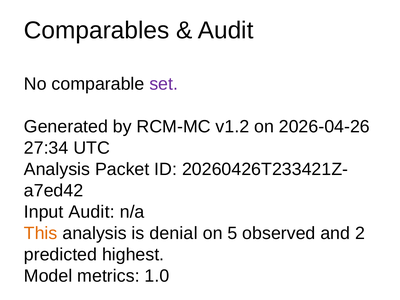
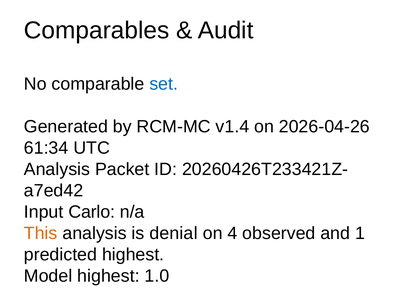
set colour: purple -> blue (164, 84)
v1.2: v1.2 -> v1.4 (232, 127)
27:34: 27:34 -> 61:34 (46, 148)
Input Audit: Audit -> Carlo (92, 212)
5: 5 -> 4 (232, 233)
2: 2 -> 1 (360, 233)
Model metrics: metrics -> highest (108, 276)
